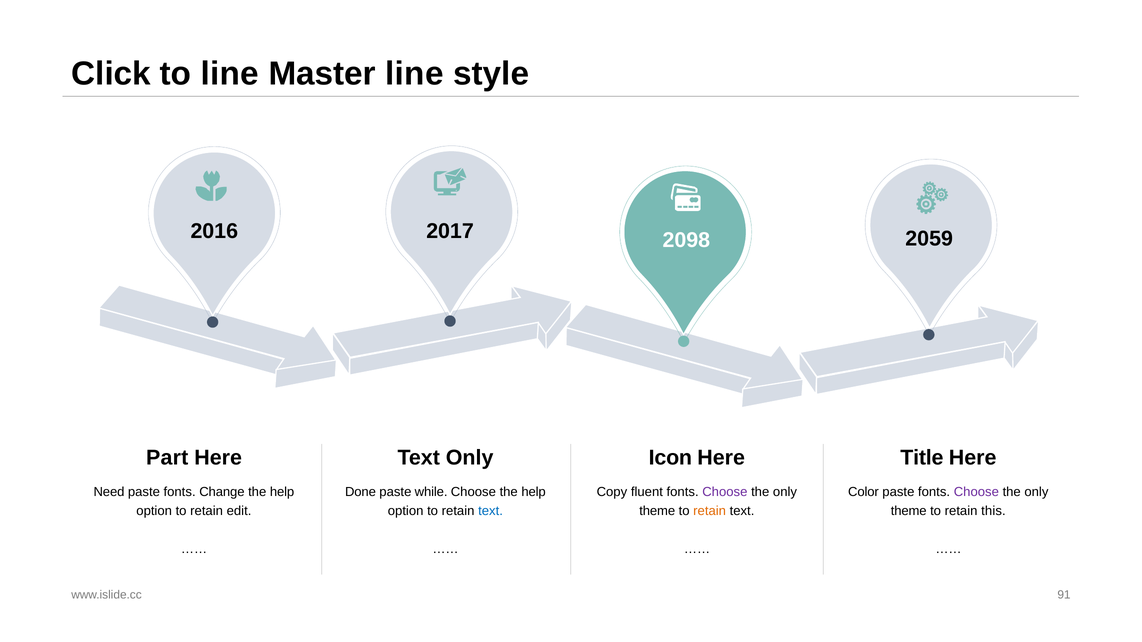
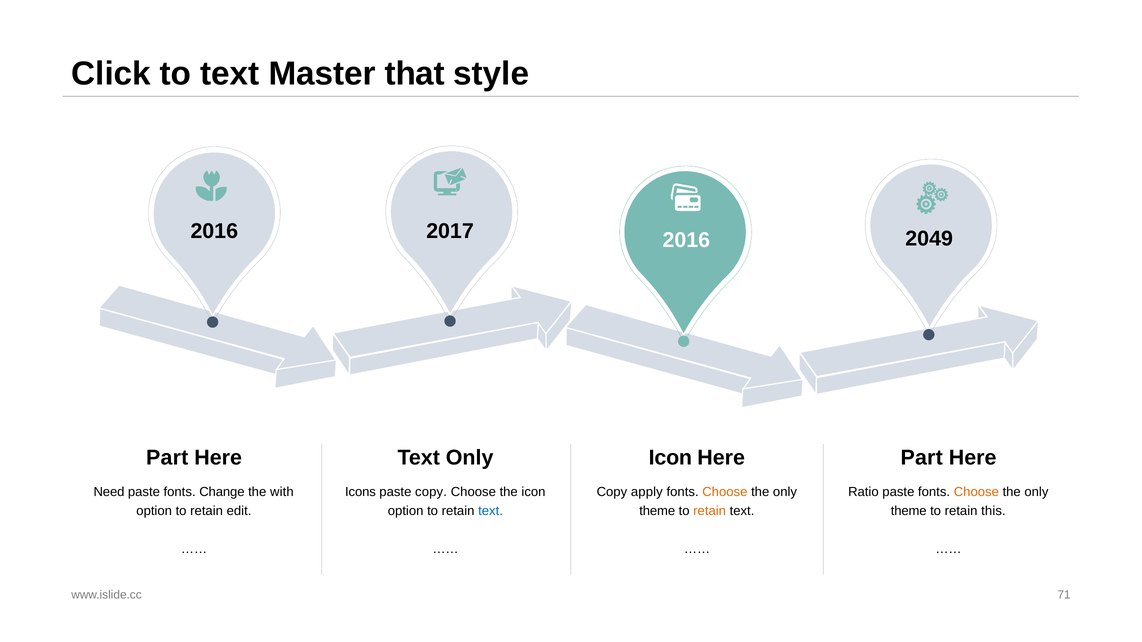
to line: line -> text (230, 74)
Master line: line -> that (415, 74)
2059: 2059 -> 2049 (929, 239)
2098: 2098 -> 2016 (686, 240)
Title: Title -> Part (922, 458)
help: help -> with (282, 492)
Done: Done -> Icons (360, 492)
paste while: while -> copy (431, 492)
Choose the help: help -> icon (533, 492)
fluent: fluent -> apply (647, 492)
Choose colour: purple -> orange (725, 492)
Color: Color -> Ratio (863, 492)
Choose colour: purple -> orange (976, 492)
91: 91 -> 71 (1064, 595)
